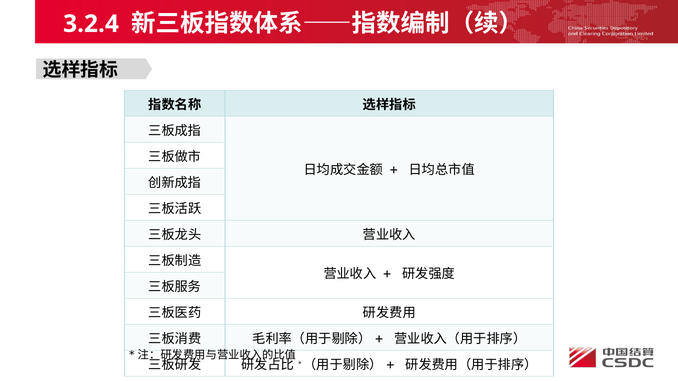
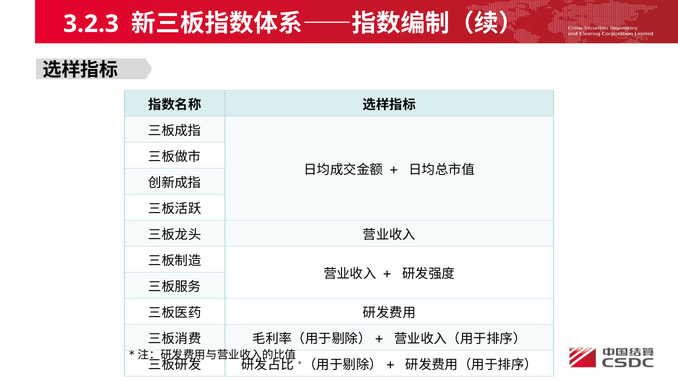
3.2.4: 3.2.4 -> 3.2.3 (91, 24)
